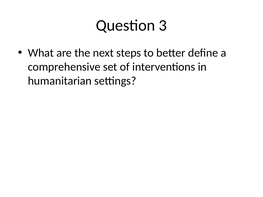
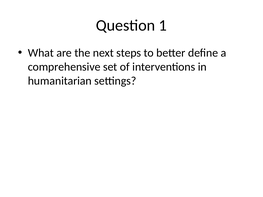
3: 3 -> 1 (163, 25)
